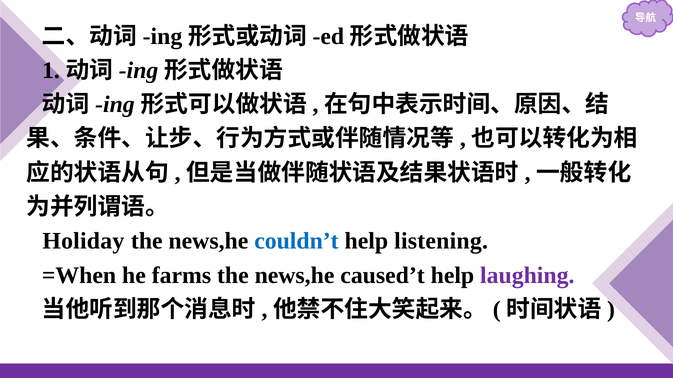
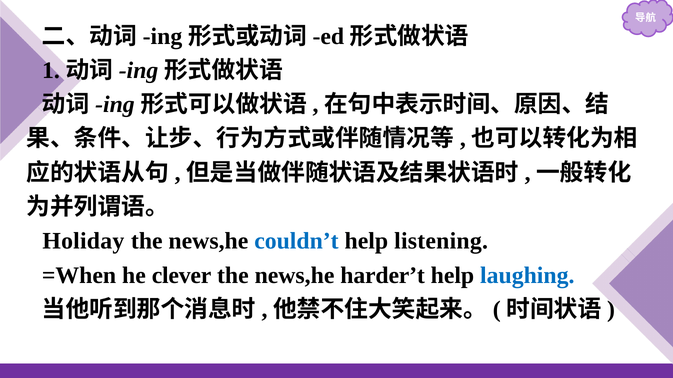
farms: farms -> clever (182, 276)
caused’t: caused’t -> harder’t (383, 276)
laughing colour: purple -> blue (527, 276)
